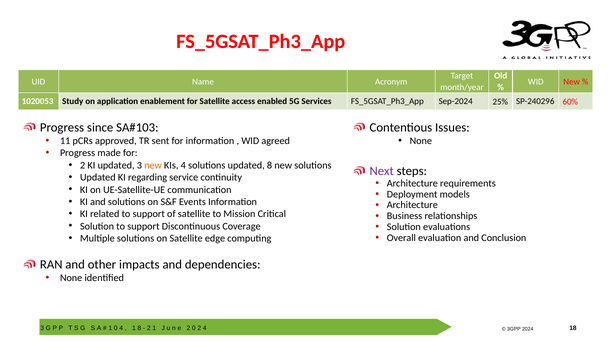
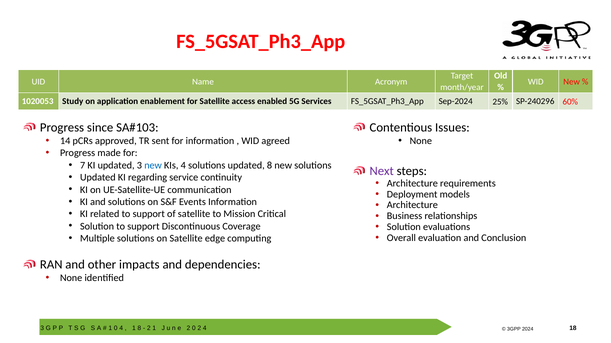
11: 11 -> 14 (65, 141)
2: 2 -> 7 (83, 166)
new colour: orange -> blue (153, 166)
